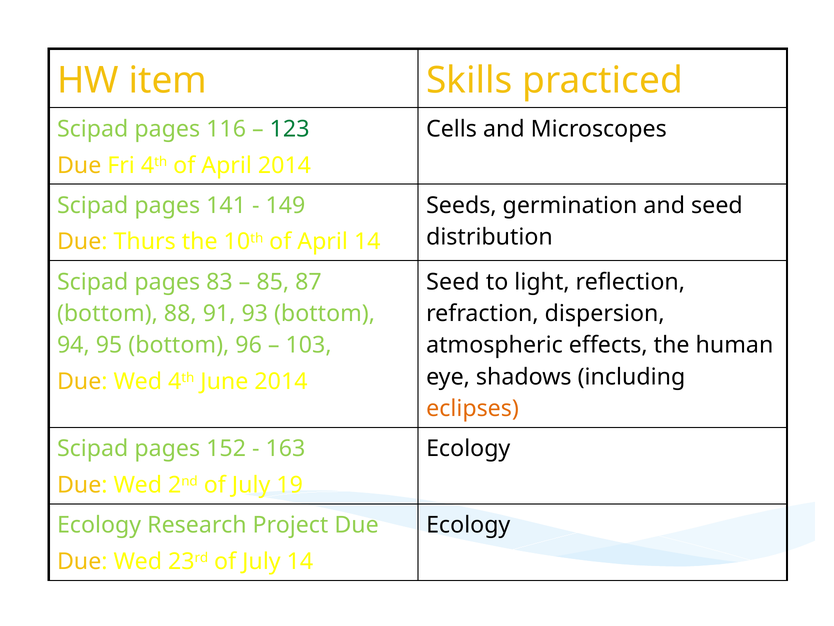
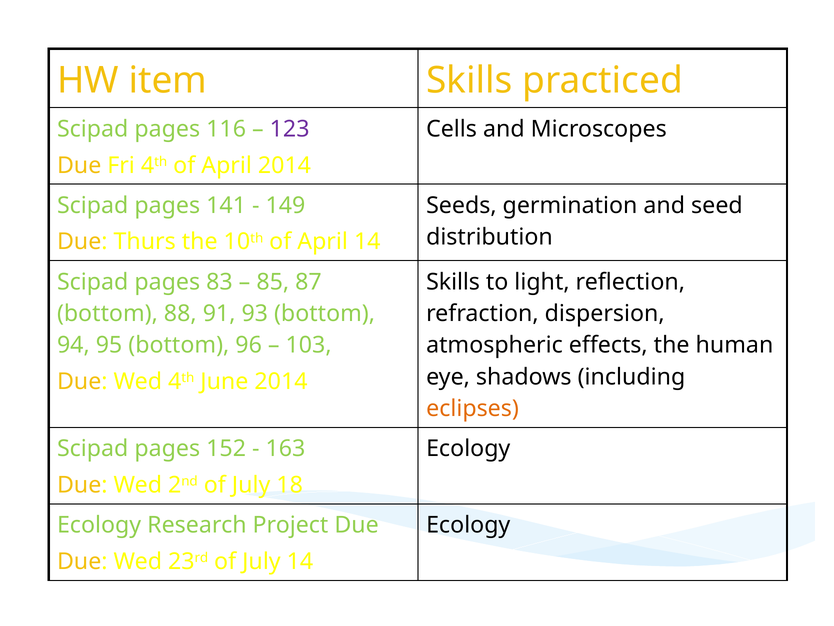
123 colour: green -> purple (290, 129)
Seed: Seed -> Skills (453, 282)
19: 19 -> 18 (290, 485)
